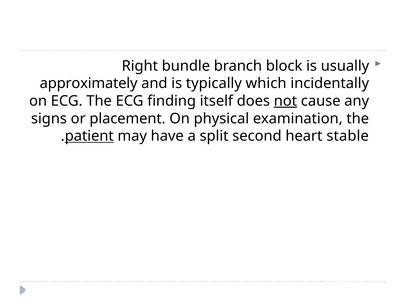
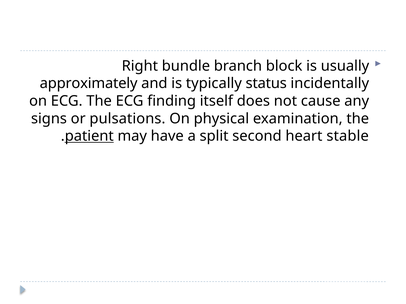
which: which -> status (266, 84)
not underline: present -> none (285, 101)
placement: placement -> pulsations (127, 119)
